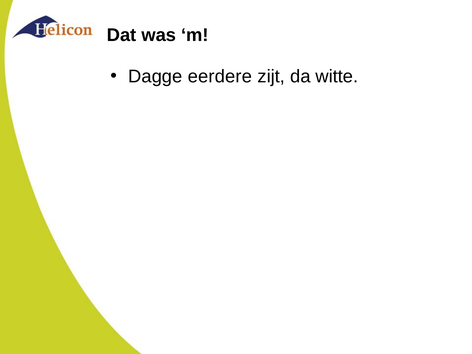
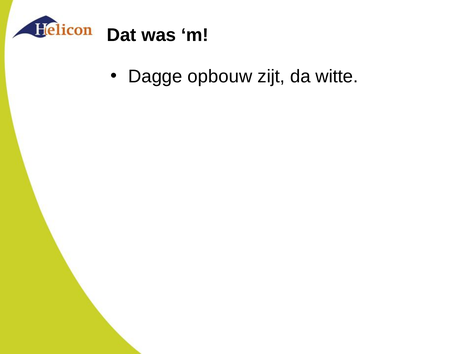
eerdere: eerdere -> opbouw (220, 76)
